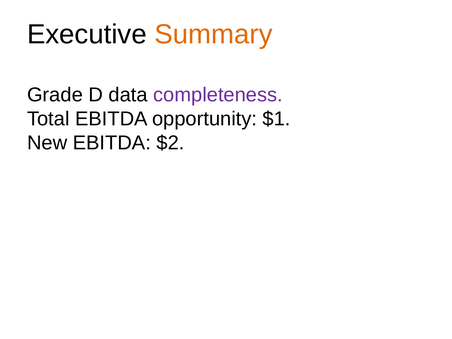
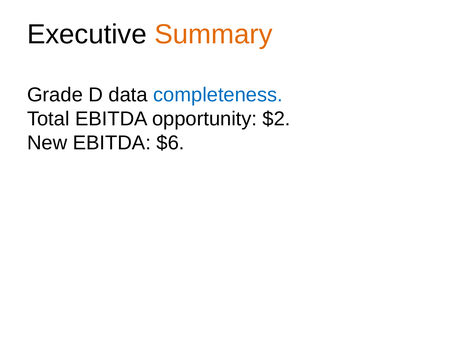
completeness colour: purple -> blue (218, 95)
$1: $1 -> $2 (277, 119)
$2: $2 -> $6 (171, 143)
